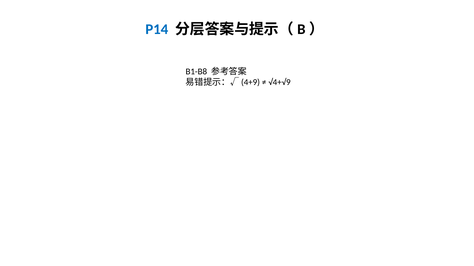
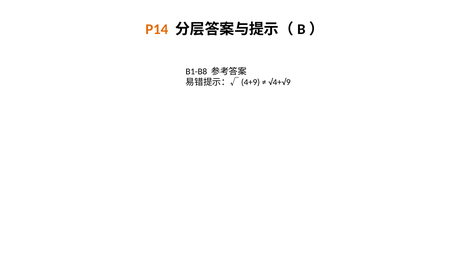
P14 colour: blue -> orange (157, 29)
